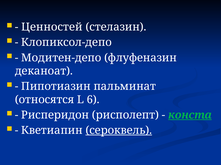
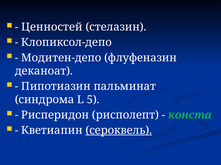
относятся: относятся -> синдрома (45, 100)
6: 6 -> 5 (93, 100)
конста underline: present -> none (190, 115)
